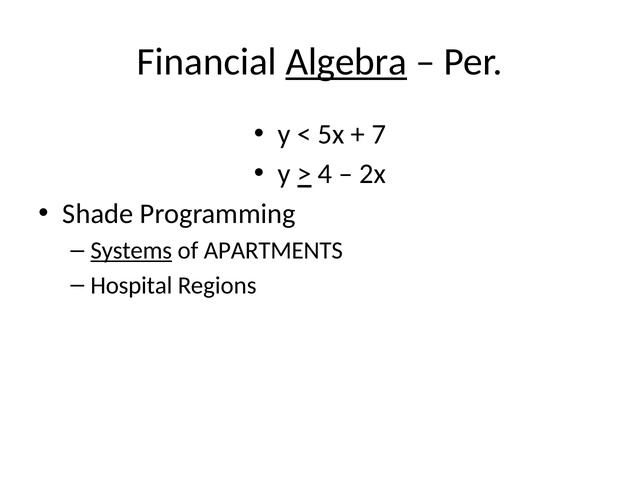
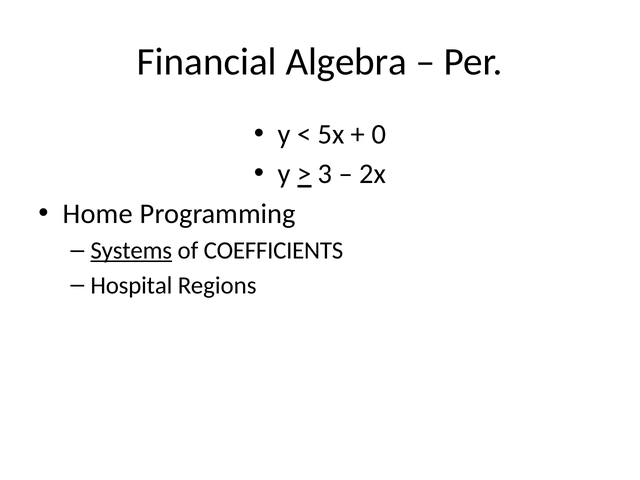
Algebra underline: present -> none (346, 62)
7: 7 -> 0 (379, 134)
4: 4 -> 3 (325, 174)
Shade: Shade -> Home (98, 214)
APARTMENTS: APARTMENTS -> COEFFICIENTS (273, 251)
